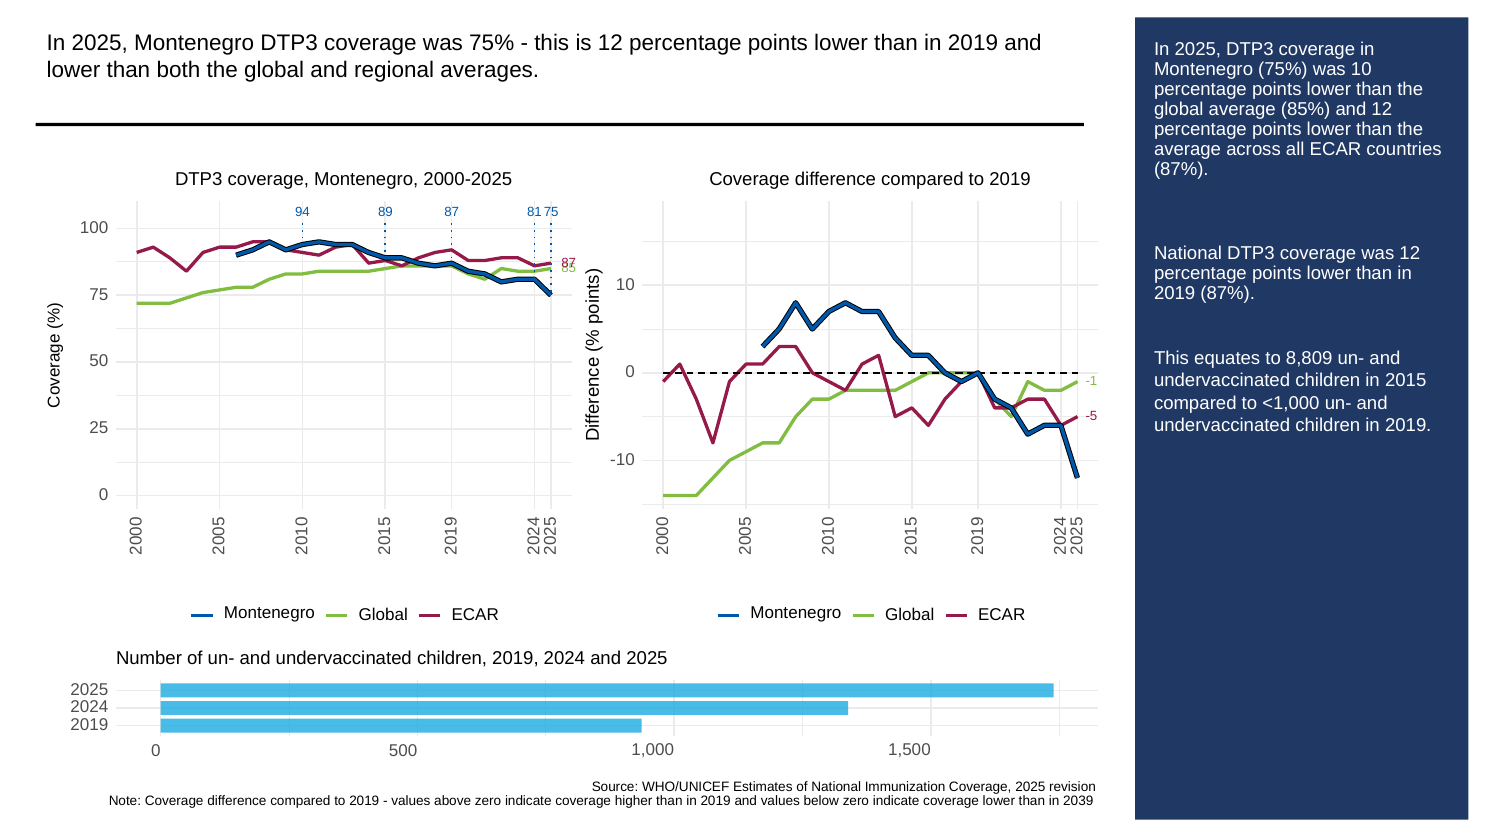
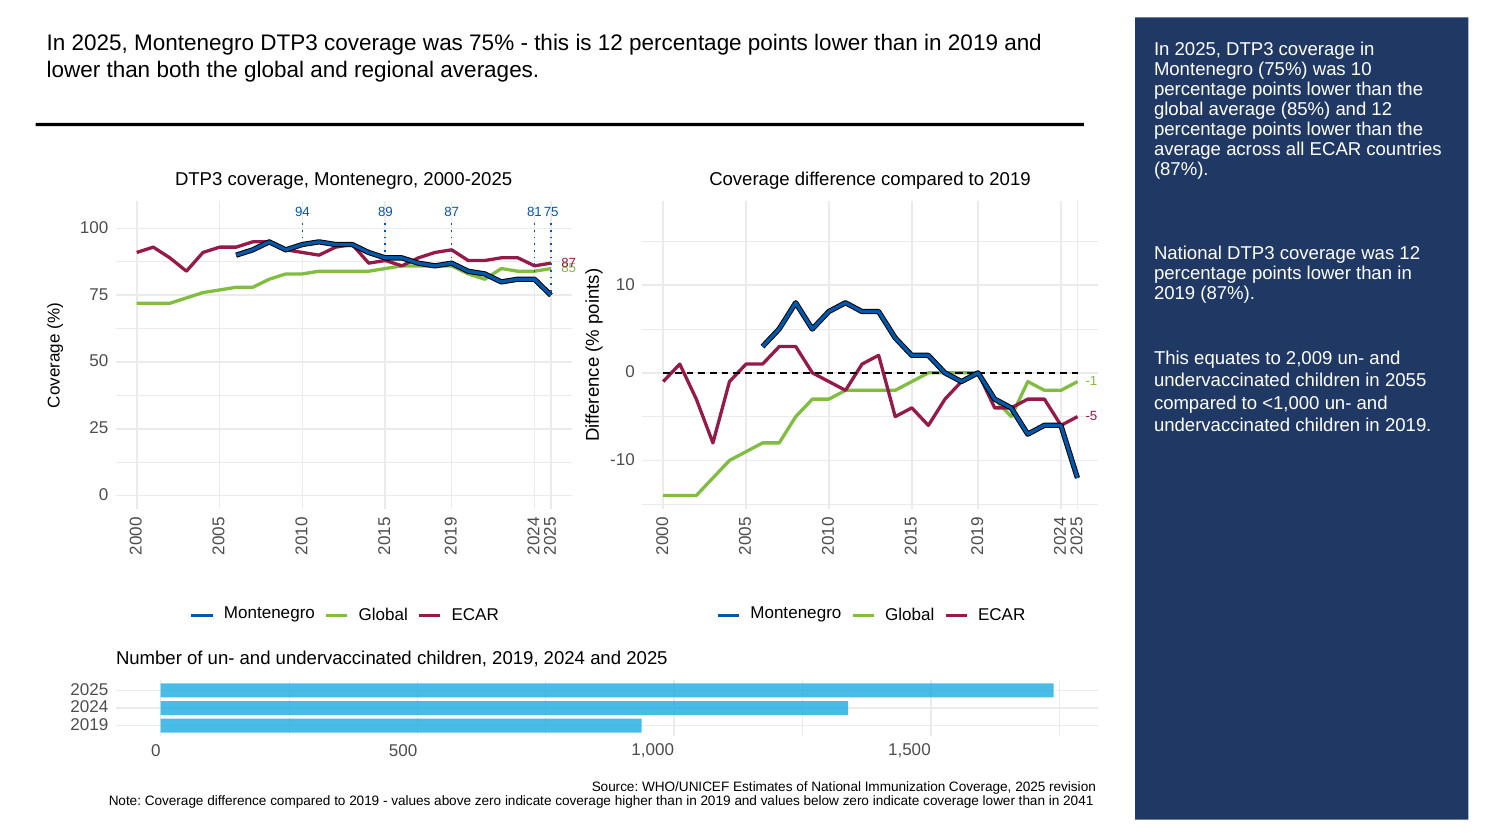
8,809: 8,809 -> 2,009 (1309, 358)
2015: 2015 -> 2055 (1406, 380)
2039: 2039 -> 2041 (1078, 801)
